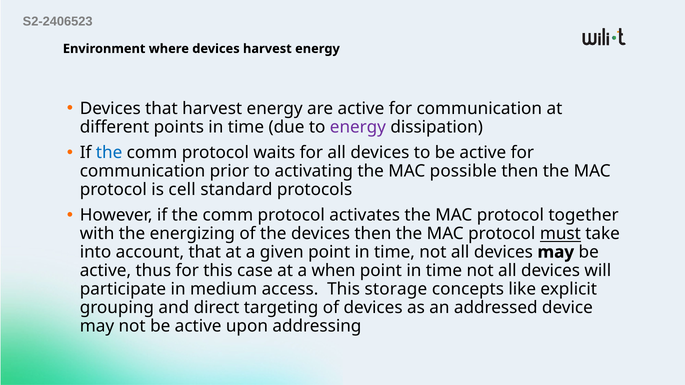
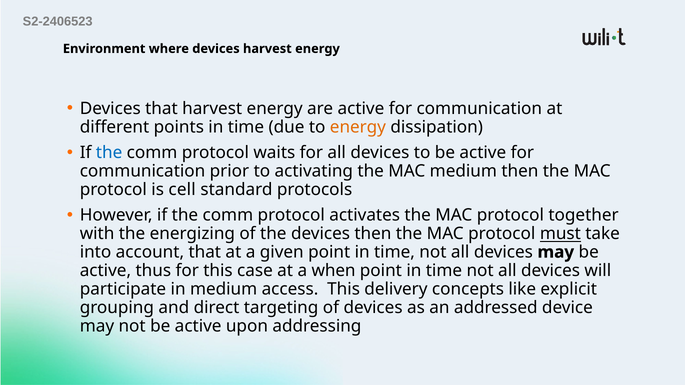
energy colour: purple -> orange (358, 127)
MAC possible: possible -> medium (463, 171)
storage: storage -> delivery (396, 289)
